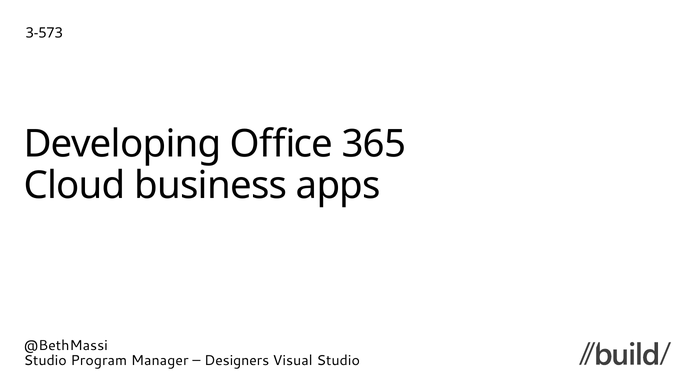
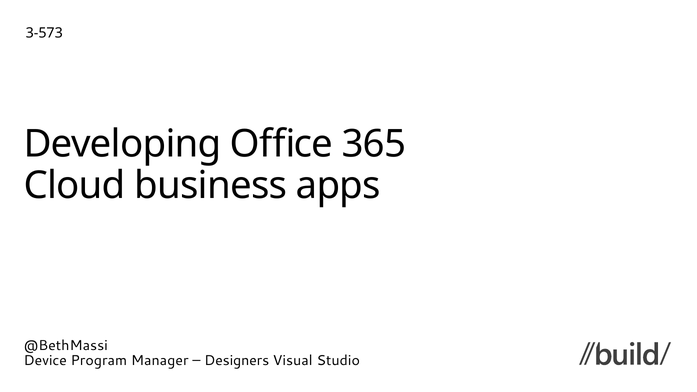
Studio: Studio -> Device (45, 361)
